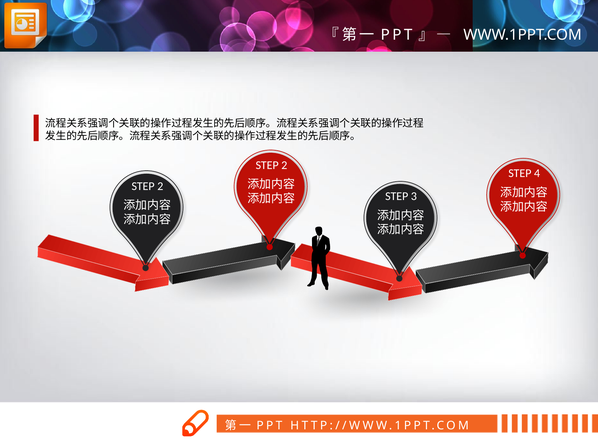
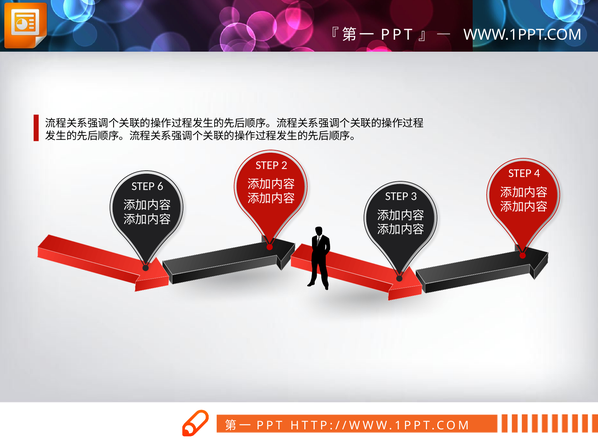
2: 2 -> 6 (160, 186)
